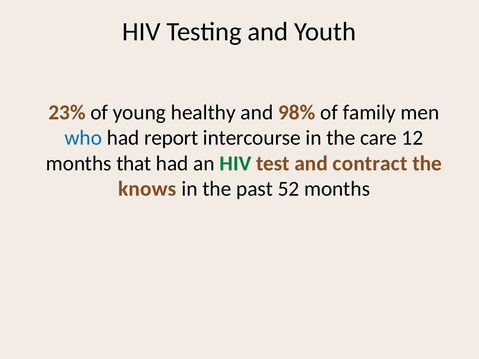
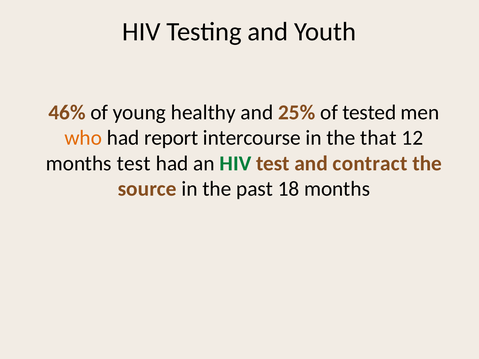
23%: 23% -> 46% (67, 112)
98%: 98% -> 25% (297, 112)
family: family -> tested (369, 112)
who colour: blue -> orange (83, 138)
care: care -> that (378, 138)
months that: that -> test (134, 164)
knows: knows -> source (147, 189)
52: 52 -> 18 (288, 189)
